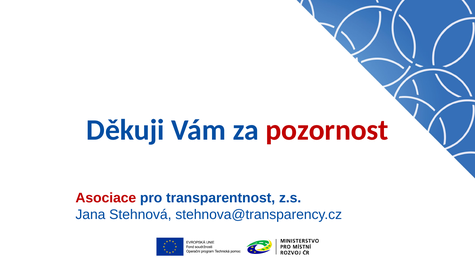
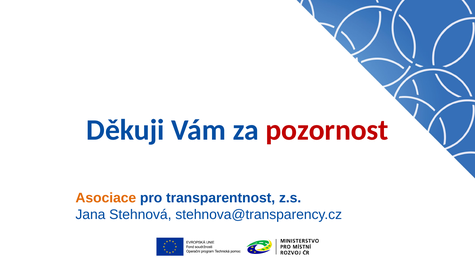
Asociace colour: red -> orange (106, 198)
